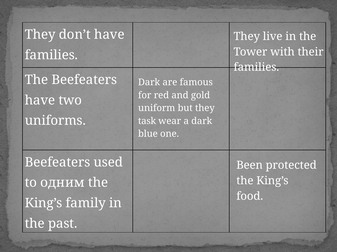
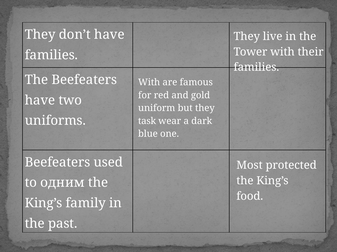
Dark: Dark -> With (149, 83)
Been: Been -> Most (250, 166)
